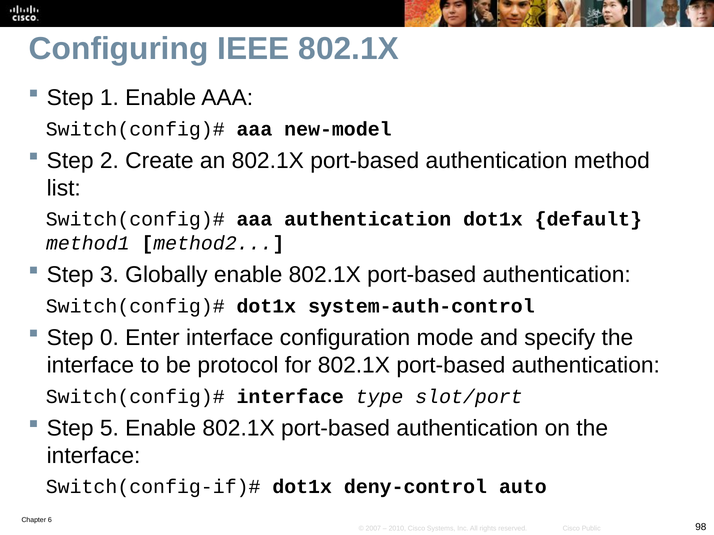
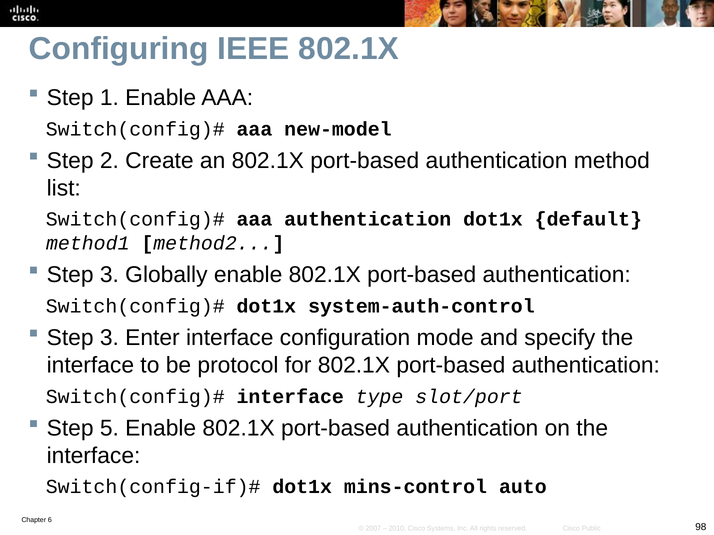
0: 0 -> 3 (109, 338)
deny-control: deny-control -> mins-control (415, 487)
